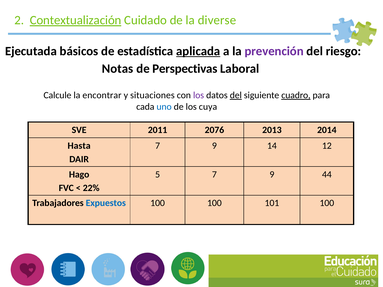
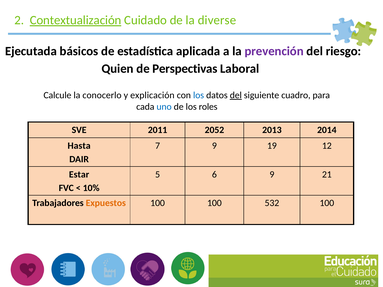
aplicada underline: present -> none (198, 51)
Notas: Notas -> Quien (118, 69)
encontrar: encontrar -> conocerlo (102, 95)
situaciones: situaciones -> explicación (152, 95)
los colour: purple -> blue (199, 95)
cuadro underline: present -> none (296, 95)
cuya: cuya -> roles (208, 107)
2076: 2076 -> 2052 (214, 130)
14: 14 -> 19 (272, 146)
Hago: Hago -> Estar (79, 174)
5 7: 7 -> 6 (214, 174)
44: 44 -> 21 (327, 174)
22%: 22% -> 10% (91, 188)
Expuestos colour: blue -> orange (106, 203)
101: 101 -> 532 (272, 203)
